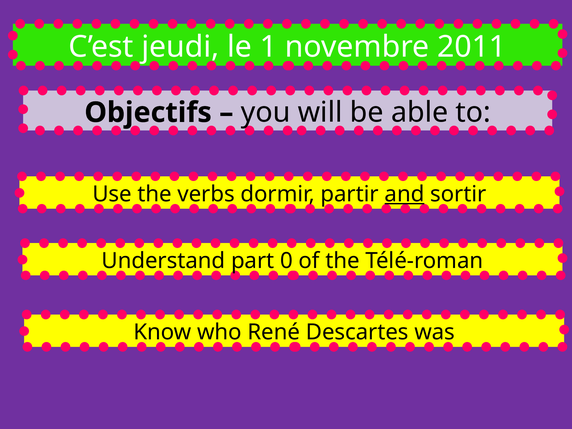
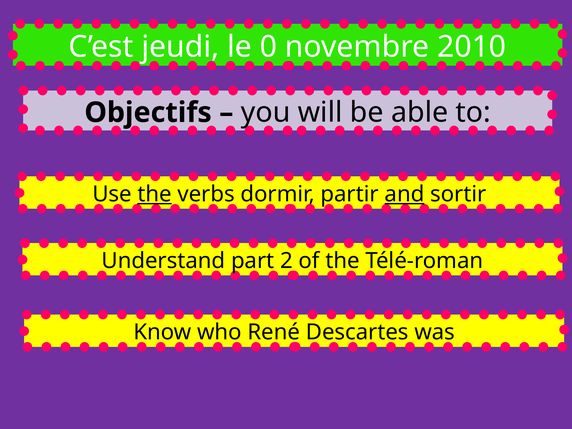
1: 1 -> 0 (268, 47)
2011: 2011 -> 2010 (472, 47)
the underline: none -> present (155, 194)
0: 0 -> 2 (286, 261)
